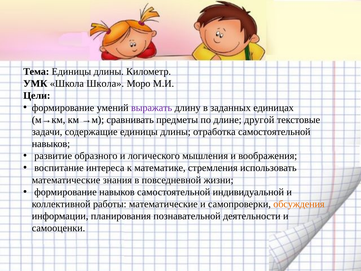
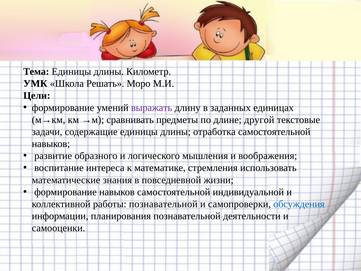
Школа Школа: Школа -> Решать (105, 84)
работы математические: математические -> познавательной (163, 204)
обсуждения colour: orange -> blue (299, 204)
